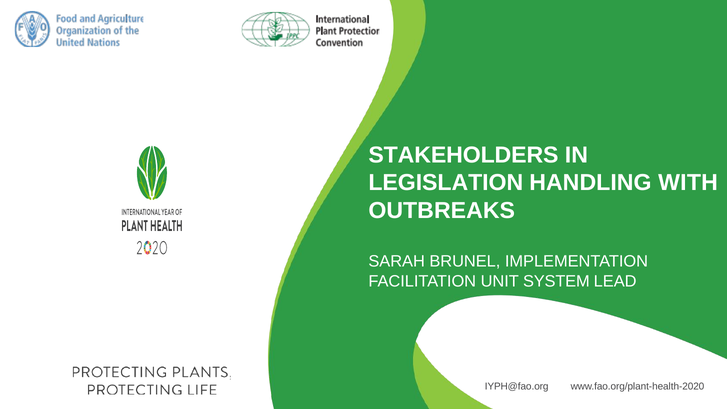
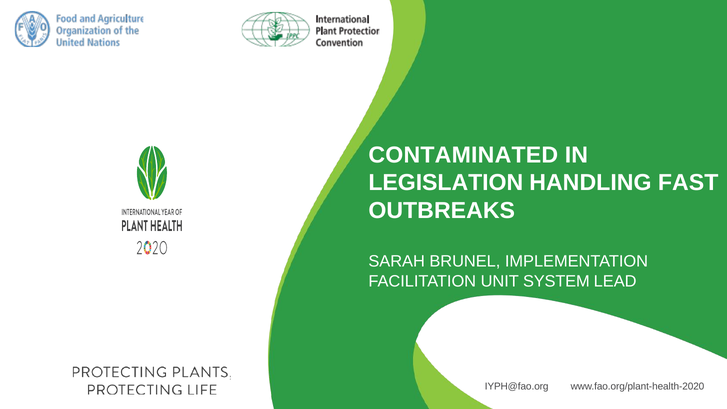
STAKEHOLDERS: STAKEHOLDERS -> CONTAMINATED (463, 155)
WITH: WITH -> FAST (688, 183)
